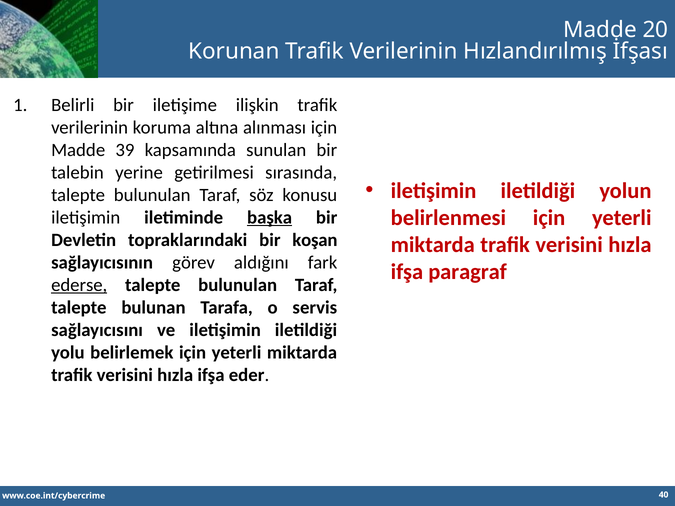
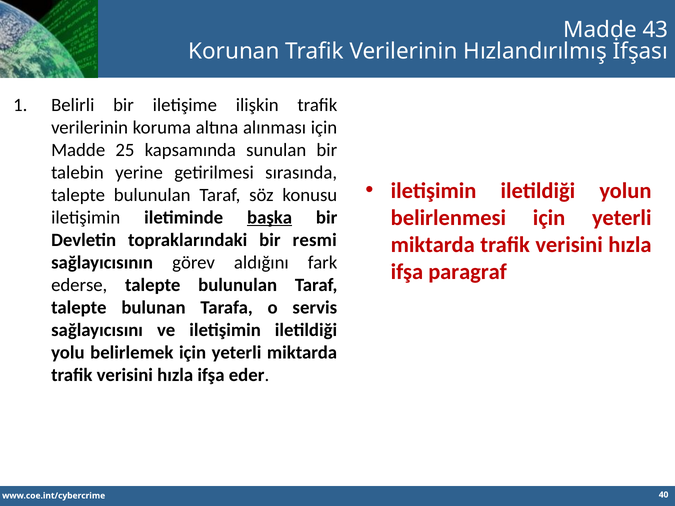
20: 20 -> 43 (655, 30)
39: 39 -> 25 (125, 150)
koşan: koşan -> resmi (315, 240)
ederse underline: present -> none (79, 285)
